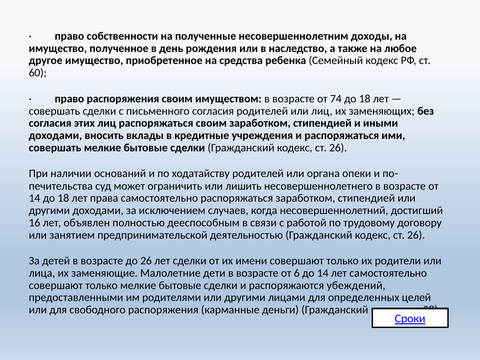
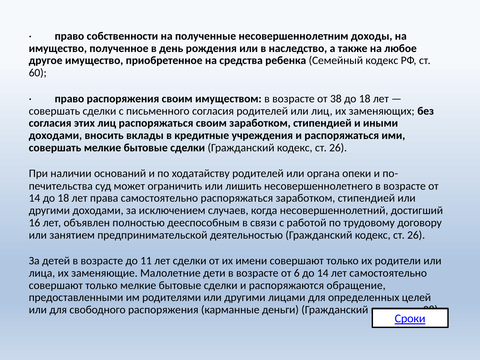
74: 74 -> 38 (336, 99)
до 26: 26 -> 11 (146, 261)
убеждений: убеждений -> обращение (356, 285)
